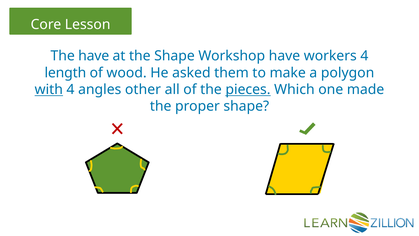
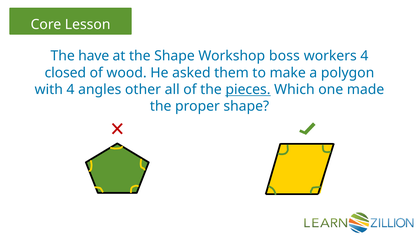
Workshop have: have -> boss (284, 56)
length: length -> closed (65, 73)
with underline: present -> none (49, 89)
